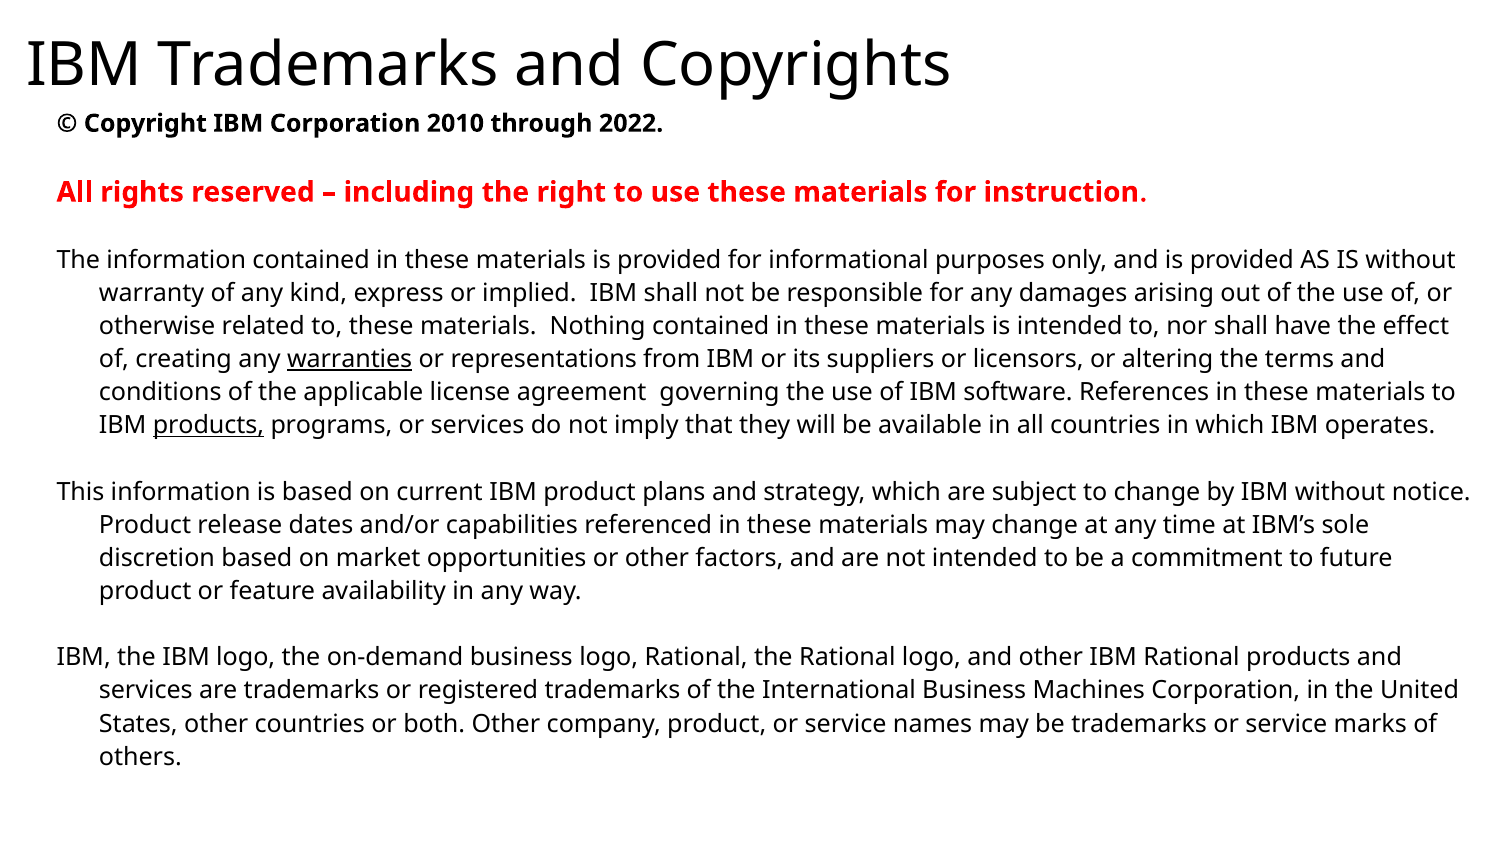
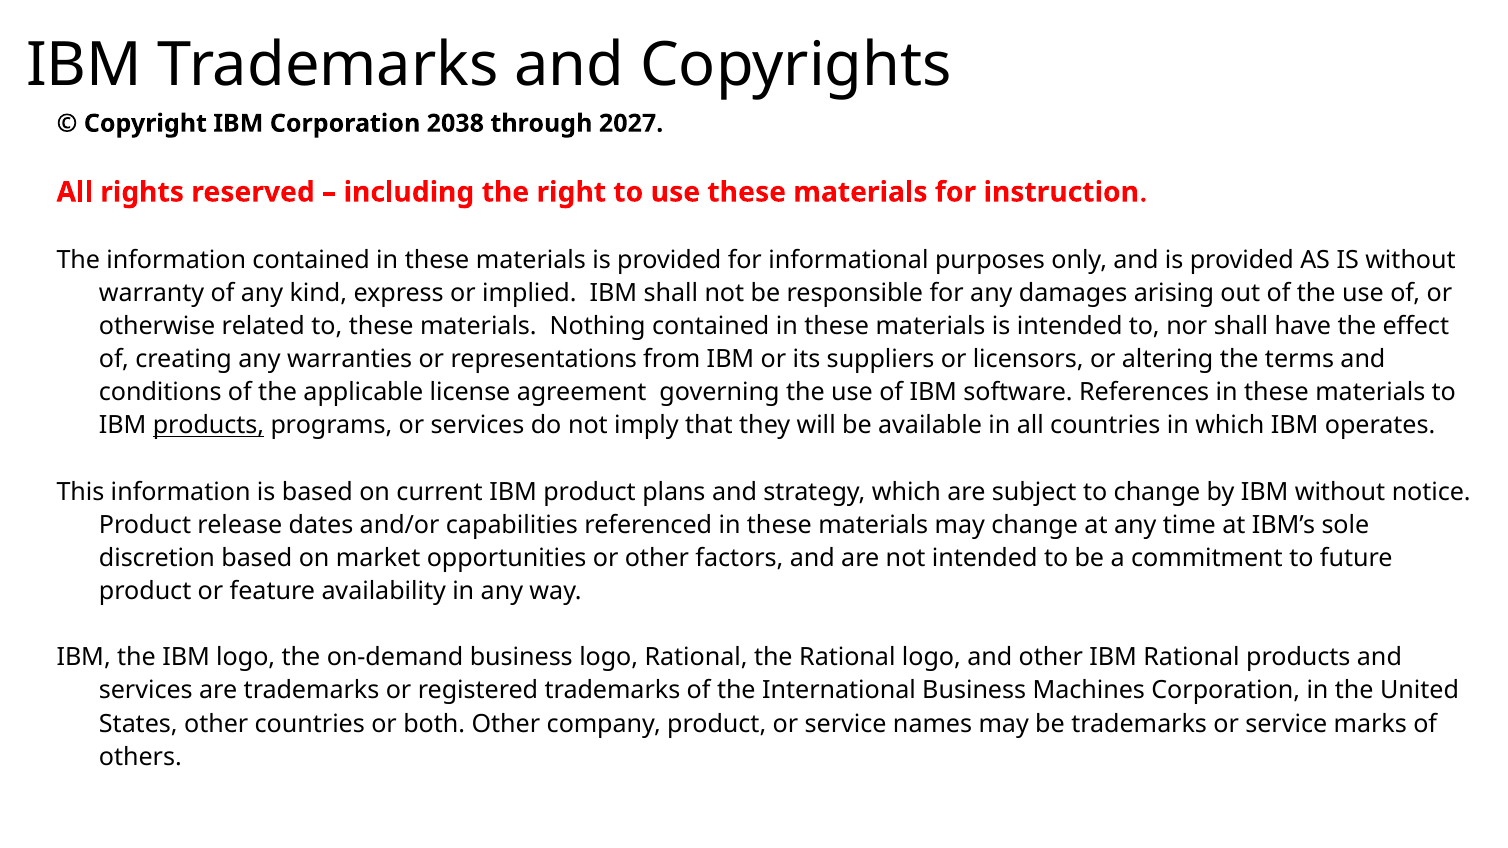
2010: 2010 -> 2038 (455, 123)
2022: 2022 -> 2027 (631, 123)
warranties underline: present -> none (350, 360)
